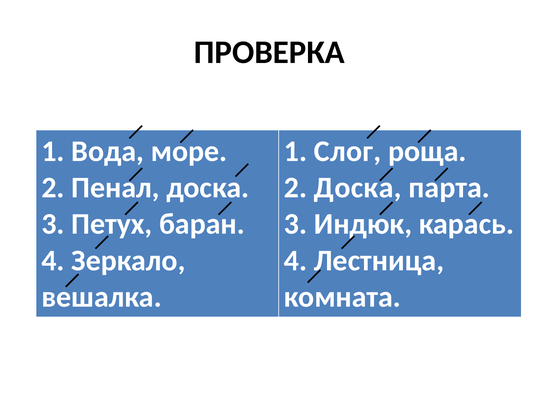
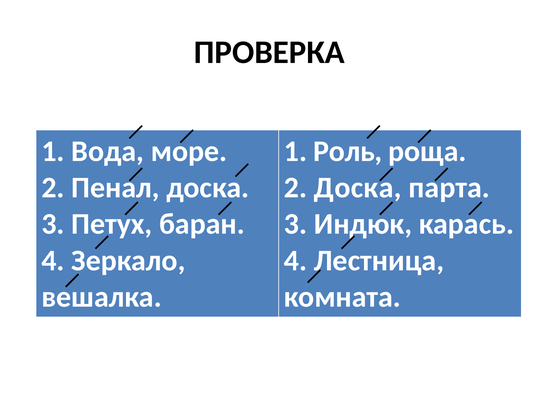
Слог: Слог -> Роль (348, 151)
